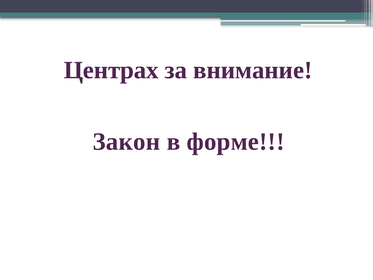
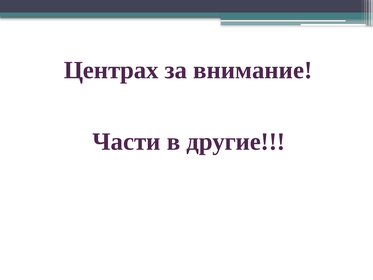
Закон: Закон -> Части (126, 142)
форме: форме -> другие (236, 142)
